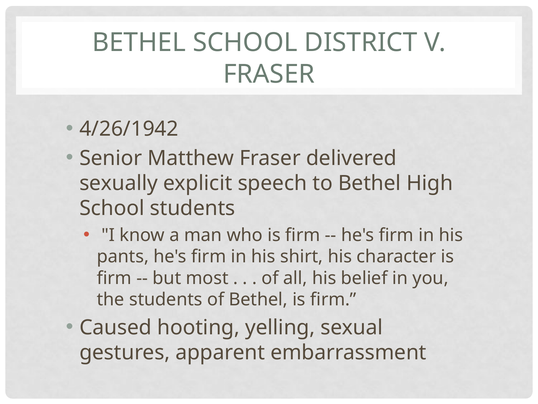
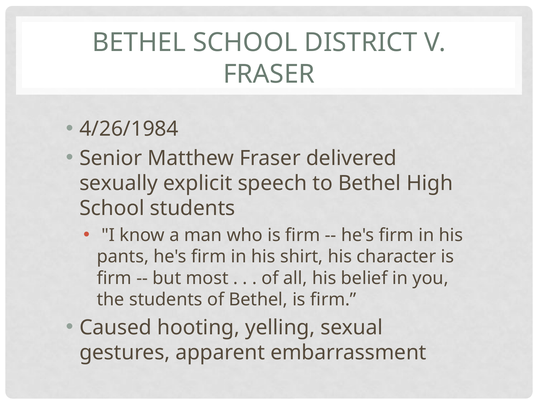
4/26/1942: 4/26/1942 -> 4/26/1984 (129, 129)
